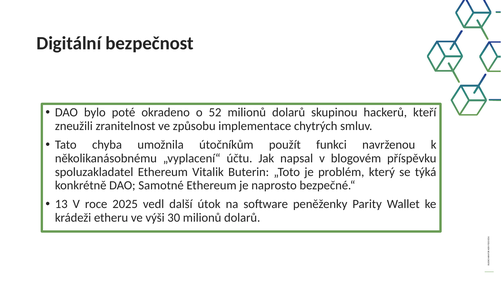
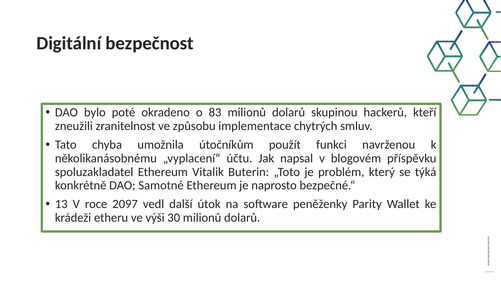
52: 52 -> 83 (215, 112)
2025: 2025 -> 2097 (125, 204)
